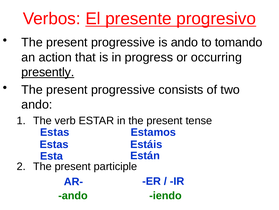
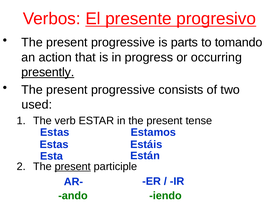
is ando: ando -> parts (184, 42)
ando: ando -> used (37, 104)
present underline: none -> present (73, 166)
